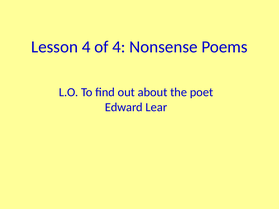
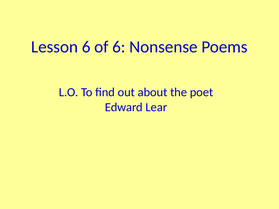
Lesson 4: 4 -> 6 (86, 47)
of 4: 4 -> 6 (119, 47)
